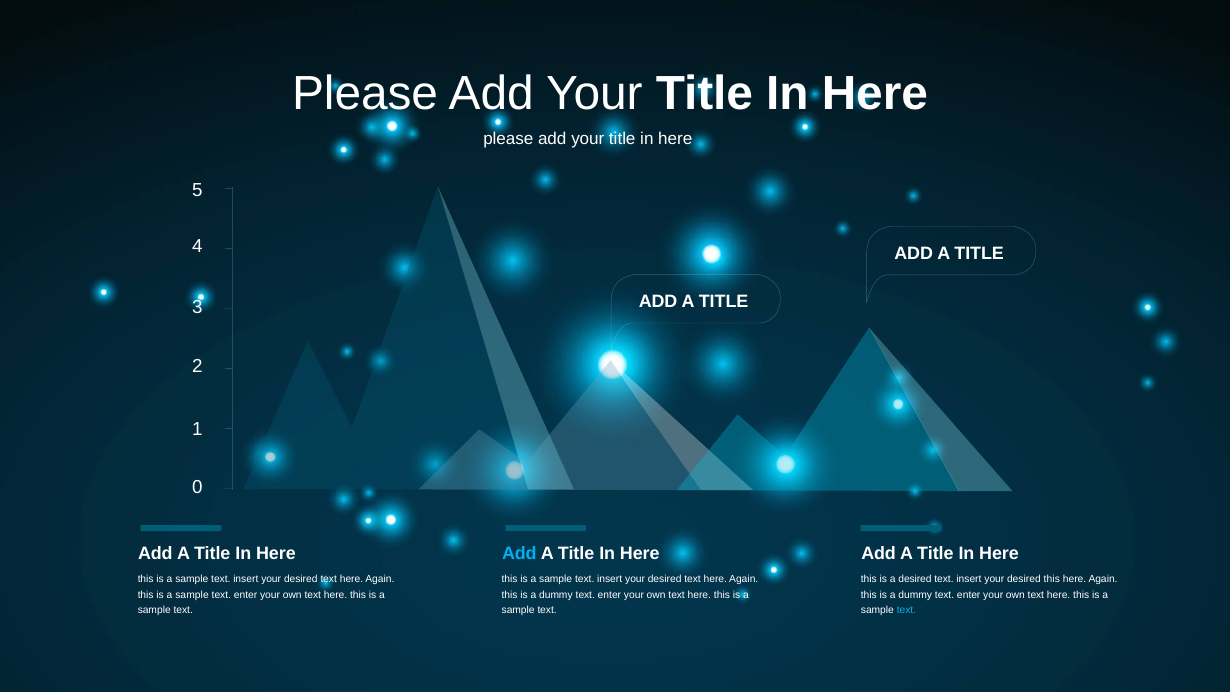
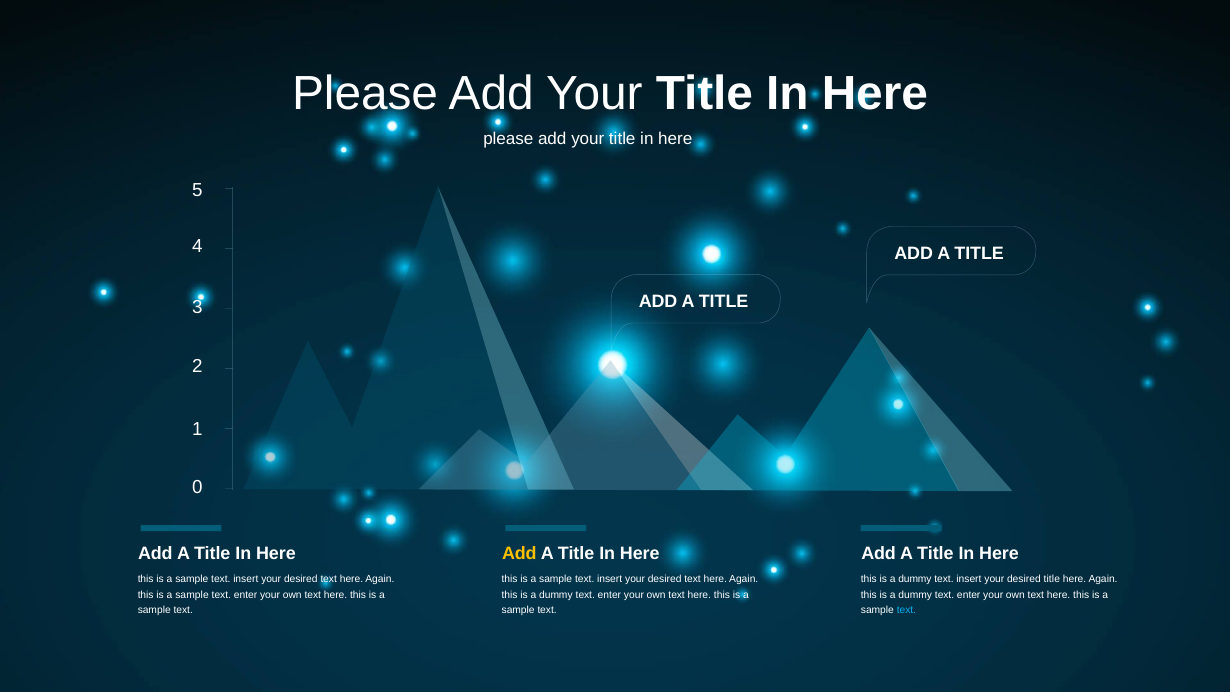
Add colour: light blue -> yellow (519, 553)
desired: desired -> dummy (915, 579)
desired this: this -> title (1052, 579)
